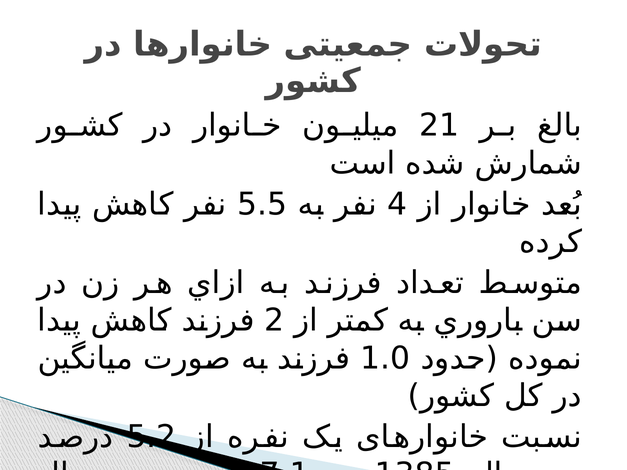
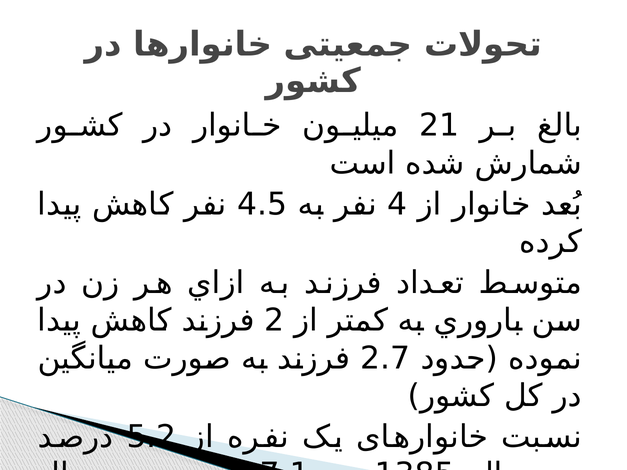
5.5: 5.5 -> 4.5 (262, 204)
1.0: 1.0 -> 2.7 (385, 358)
